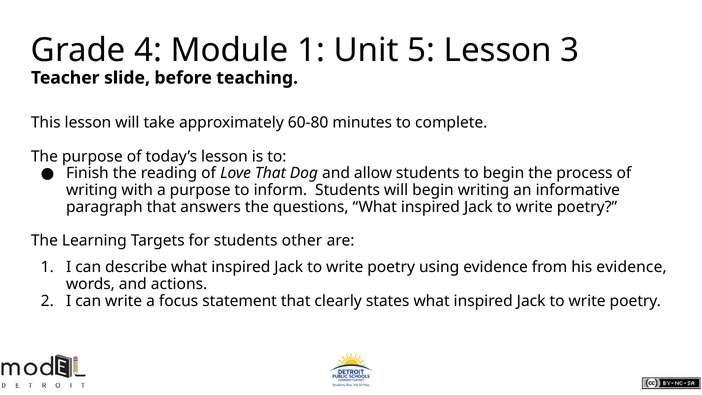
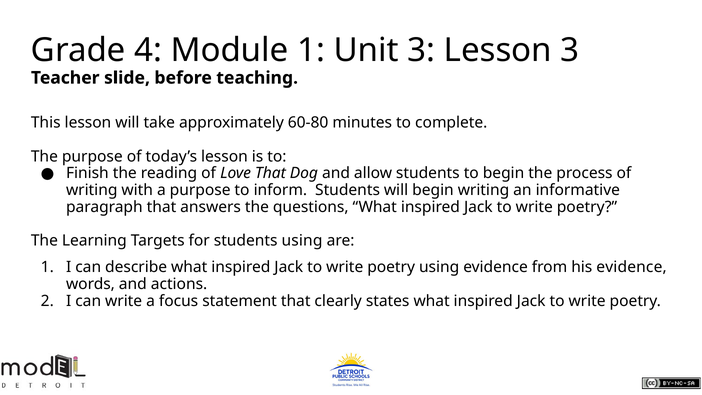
Unit 5: 5 -> 3 (421, 50)
students other: other -> using (302, 241)
